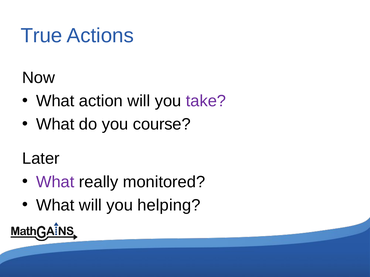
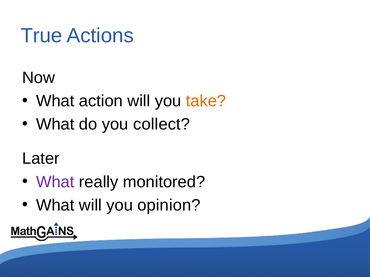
take colour: purple -> orange (206, 101)
course: course -> collect (162, 124)
helping: helping -> opinion (169, 206)
